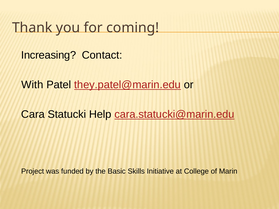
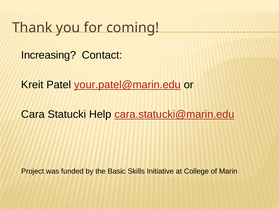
With: With -> Kreit (32, 85)
they.patel@marin.edu: they.patel@marin.edu -> your.patel@marin.edu (127, 85)
